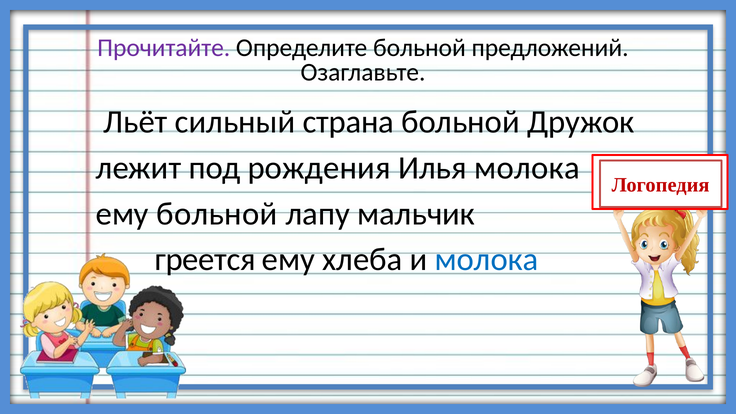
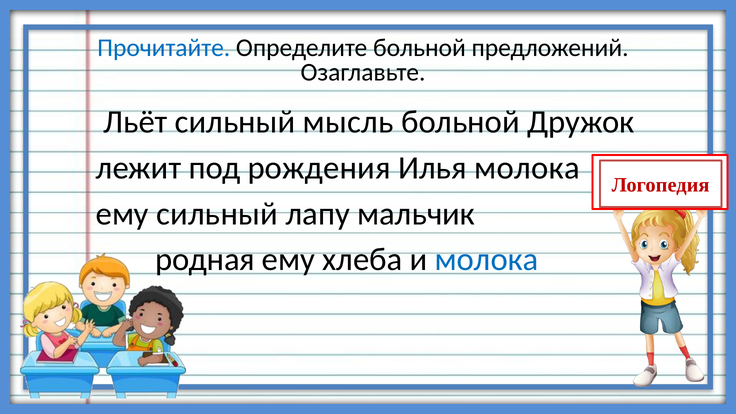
Прочитайте colour: purple -> blue (164, 48)
страна: страна -> мысль (348, 122)
ему больной: больной -> сильный (217, 214)
греется: греется -> родная (205, 260)
